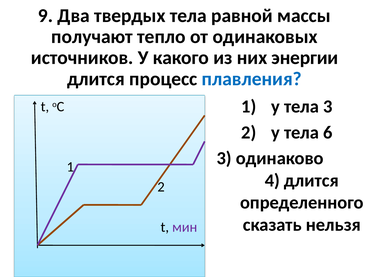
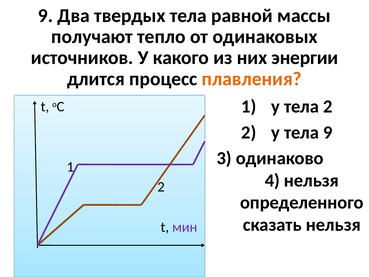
плавления colour: blue -> orange (252, 79)
тела 3: 3 -> 2 (328, 106)
тела 6: 6 -> 9 (328, 132)
4 длится: длится -> нельзя (311, 180)
